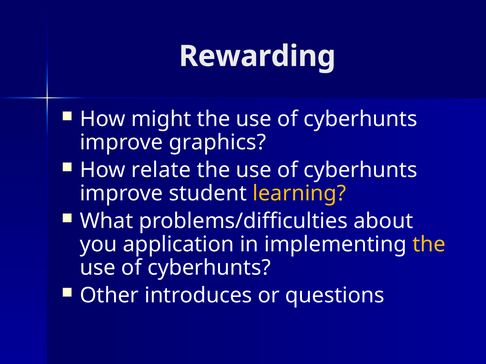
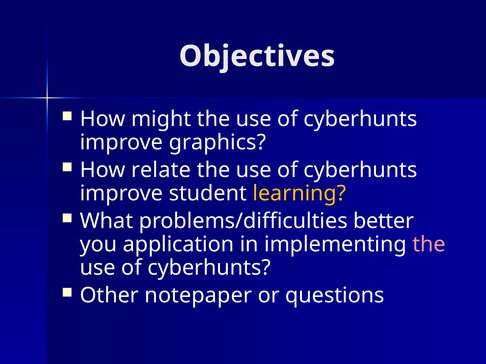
Rewarding: Rewarding -> Objectives (257, 56)
about: about -> better (384, 221)
the colour: yellow -> pink (429, 245)
introduces: introduces -> notepaper (198, 296)
